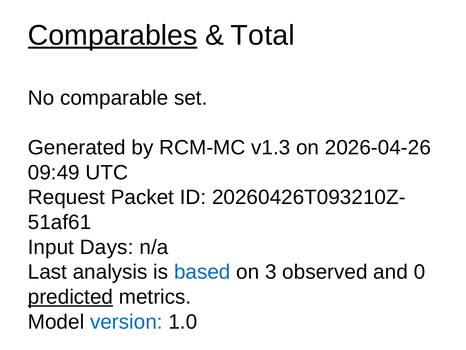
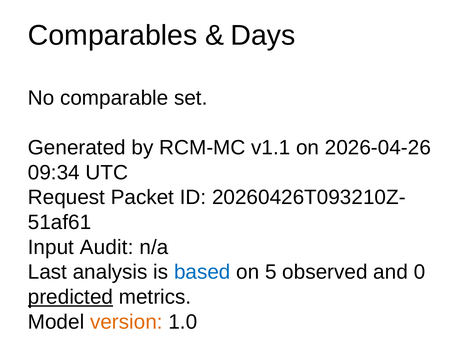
Comparables underline: present -> none (113, 35)
Total: Total -> Days (263, 35)
v1.3: v1.3 -> v1.1 (271, 147)
09:49: 09:49 -> 09:34 (54, 172)
Days: Days -> Audit (107, 247)
3: 3 -> 5 (271, 272)
version colour: blue -> orange (126, 321)
